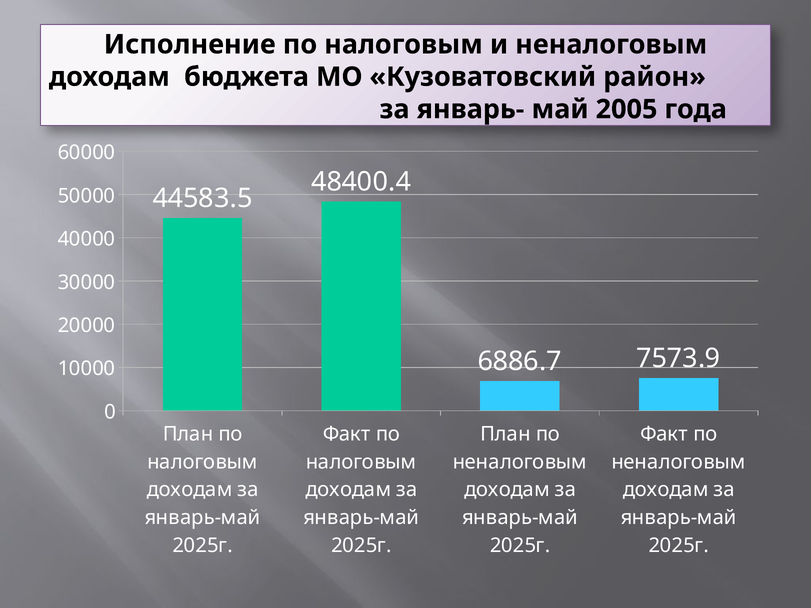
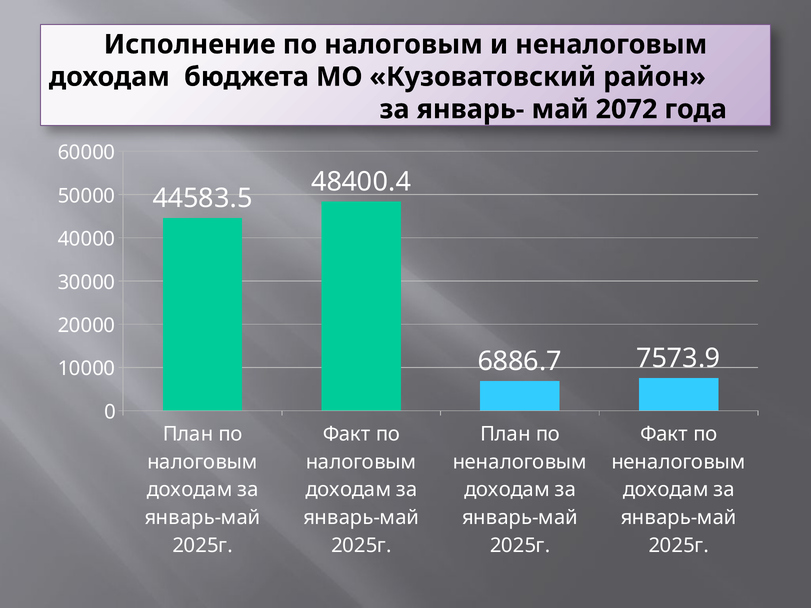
2005: 2005 -> 2072 (627, 109)
